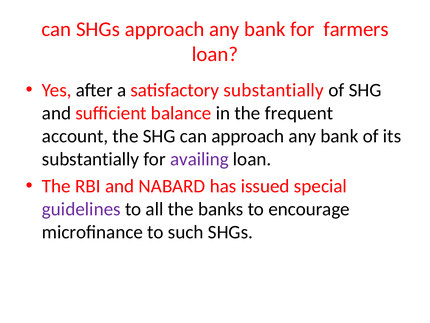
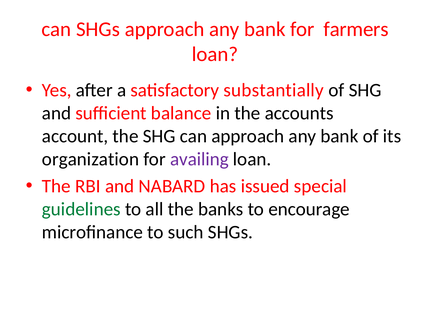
frequent: frequent -> accounts (299, 113)
substantially: substantially -> organization (91, 159)
guidelines colour: purple -> green (81, 209)
